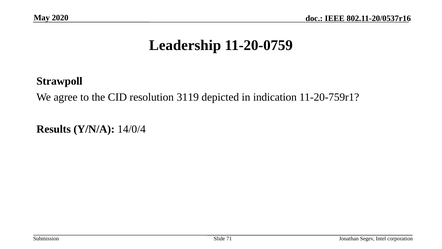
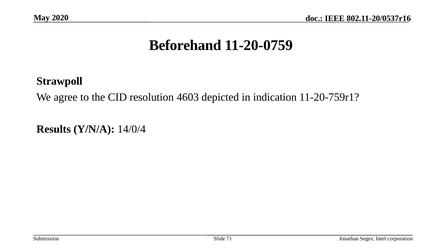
Leadership: Leadership -> Beforehand (185, 45)
3119: 3119 -> 4603 (188, 97)
